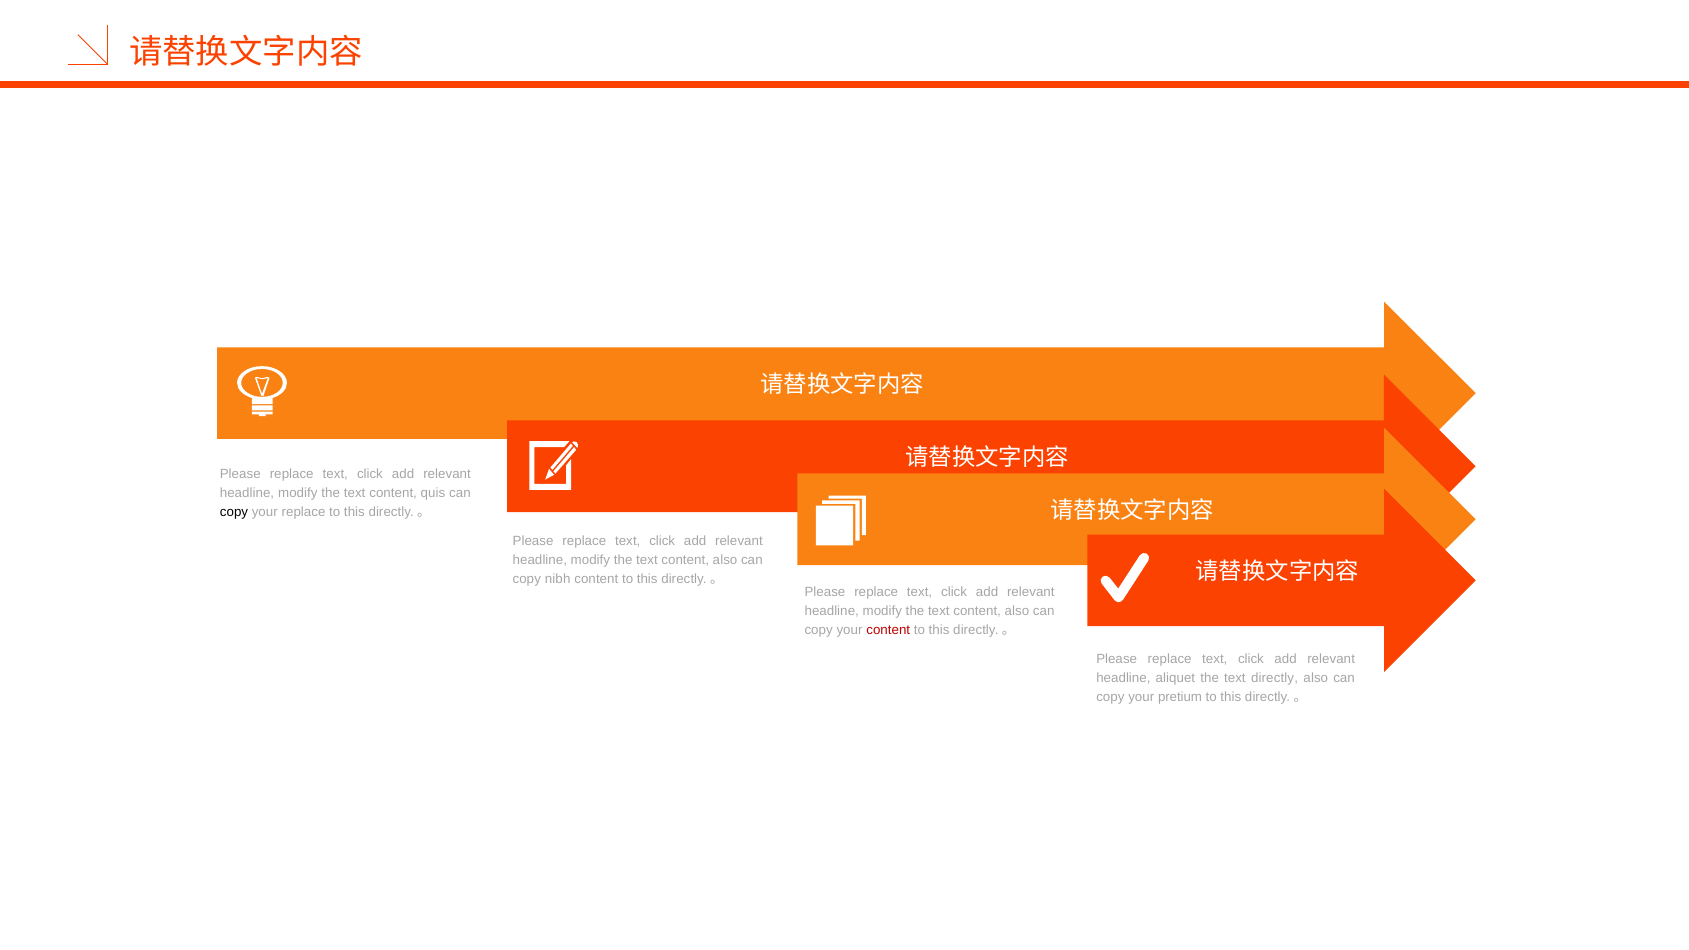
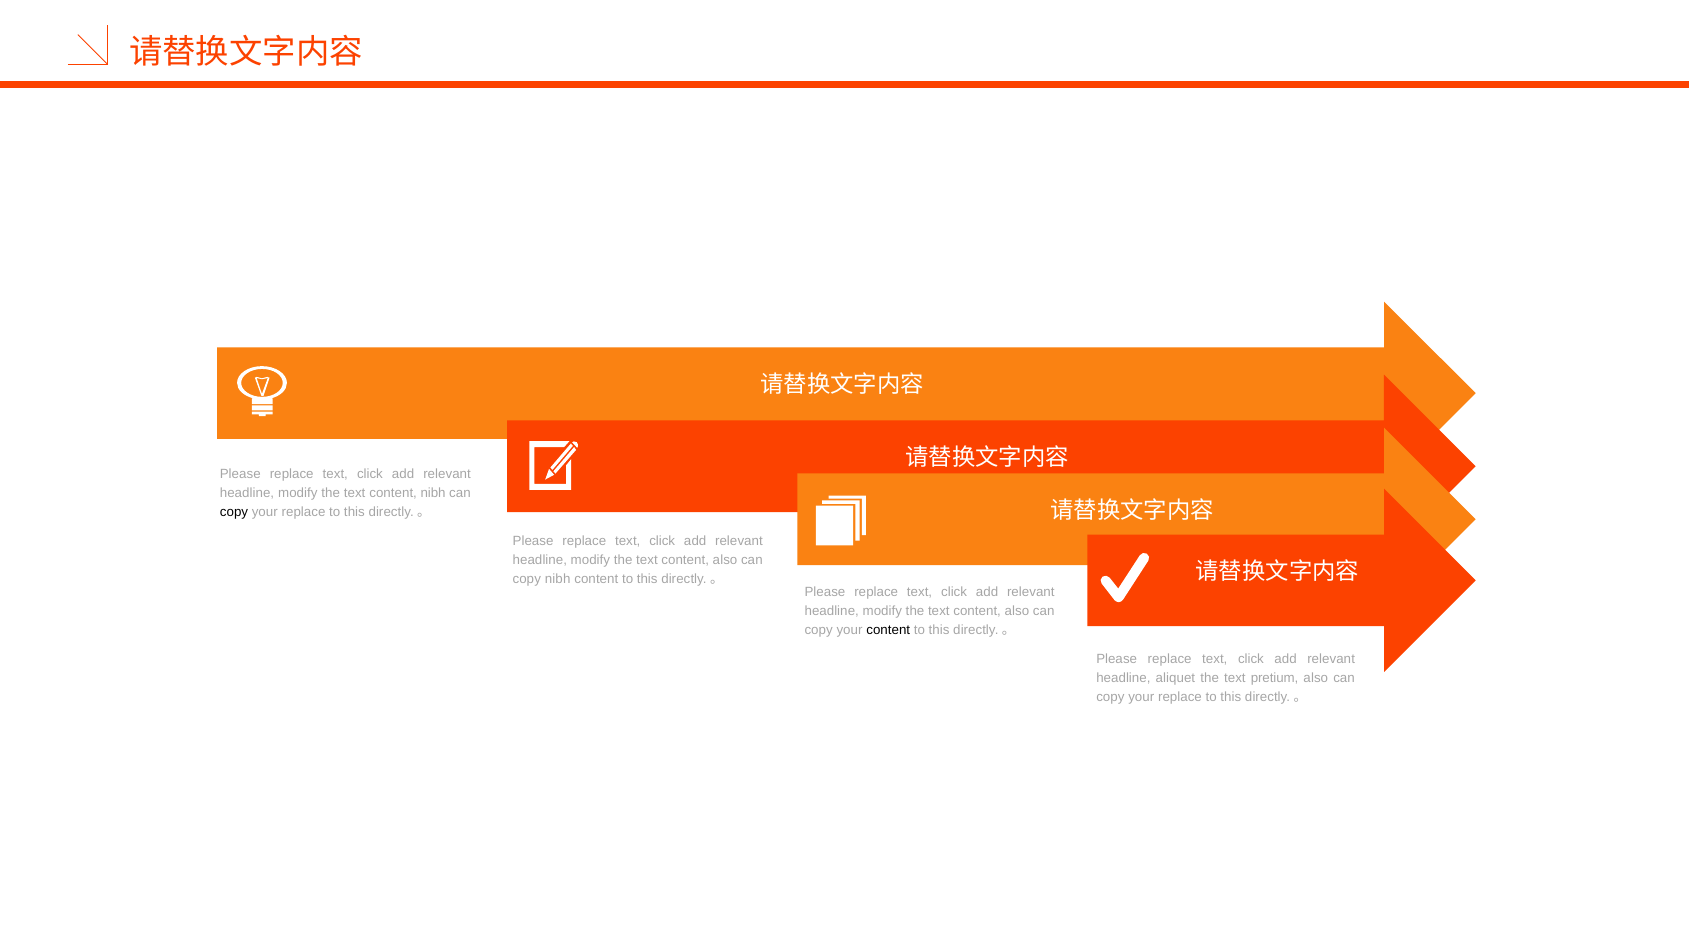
content quis: quis -> nibh (433, 493)
content colour: red -> black (888, 630)
text directly: directly -> pretium (1275, 678)
pretium: pretium -> replace (1180, 697)
